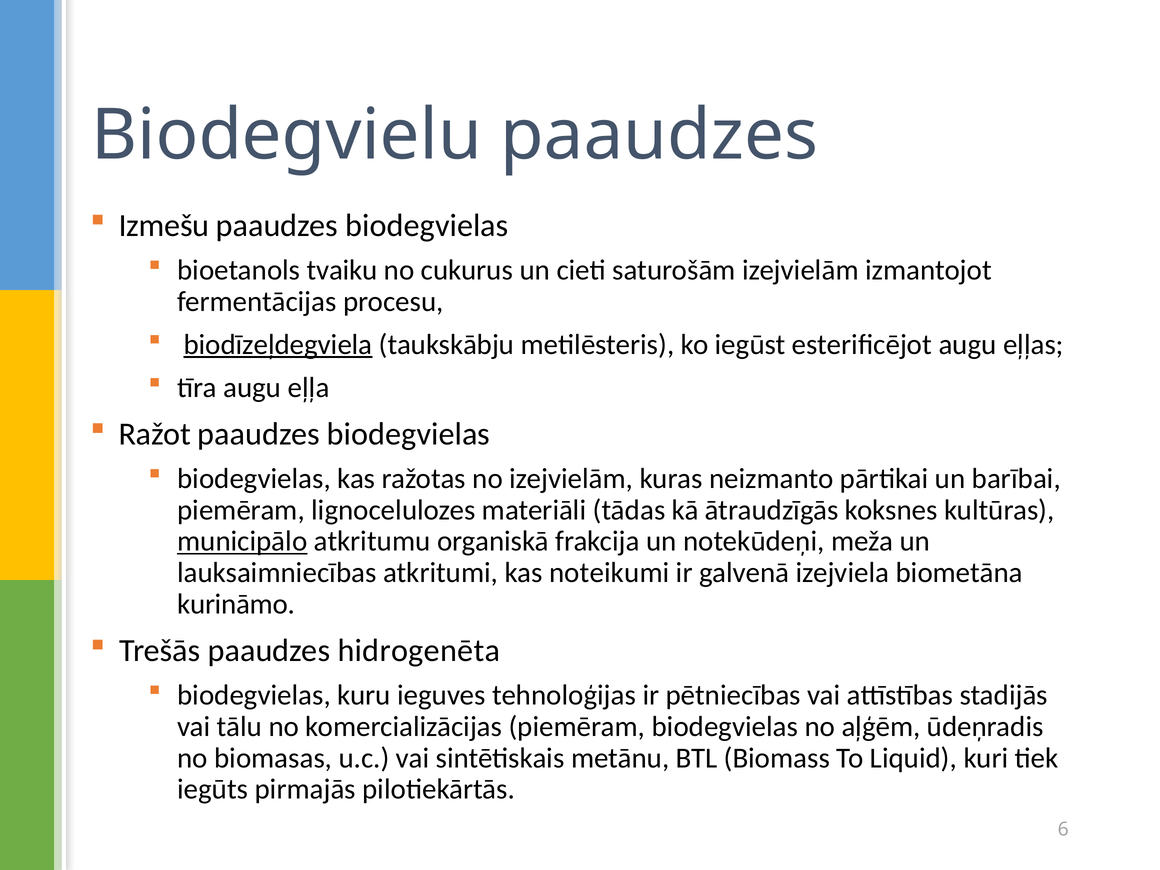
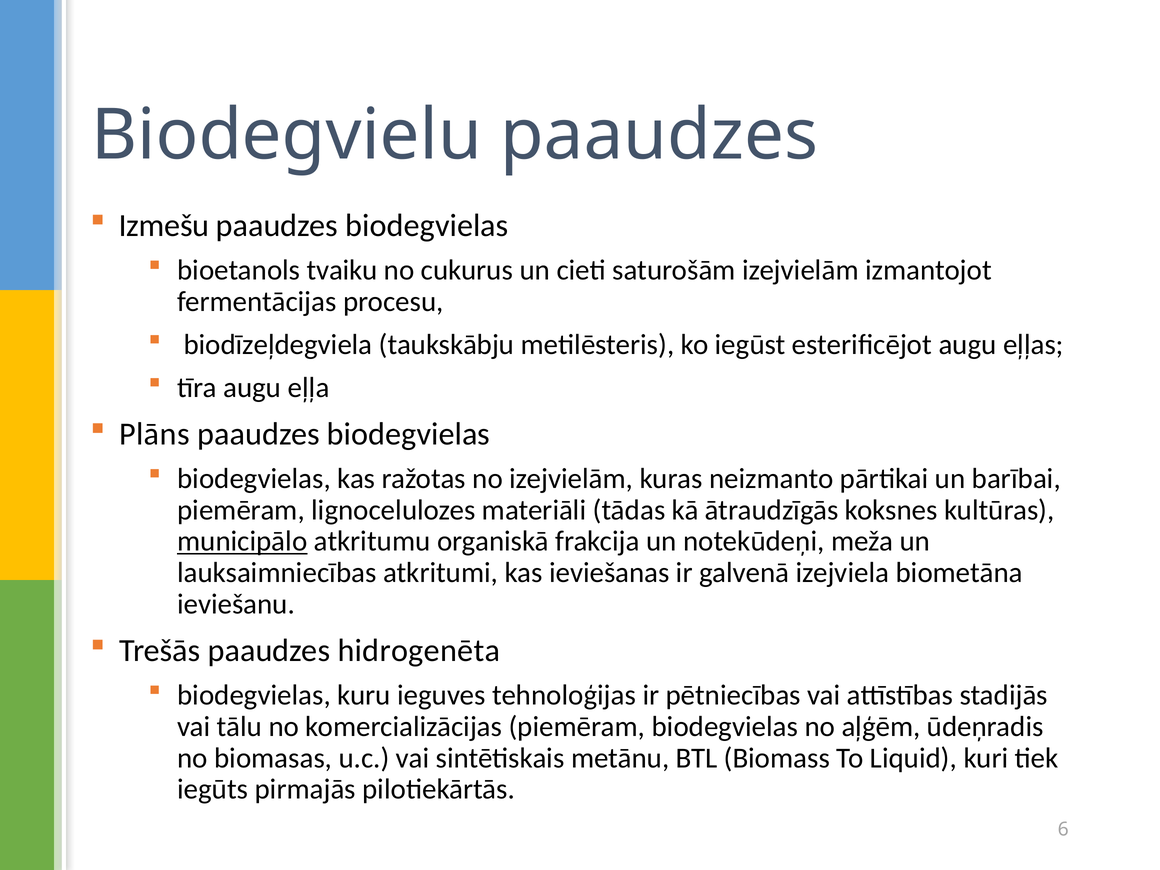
biodīzeļdegviela underline: present -> none (278, 345)
Ražot: Ražot -> Plāns (154, 434)
noteikumi: noteikumi -> ieviešanas (609, 573)
kurināmo: kurināmo -> ieviešanu (236, 604)
